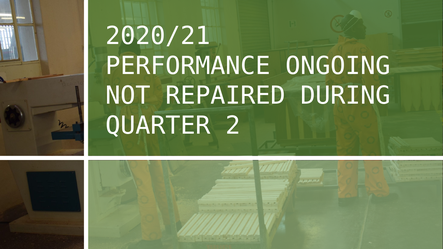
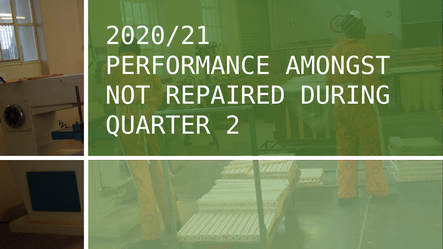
ONGOING: ONGOING -> AMONGST (338, 66)
